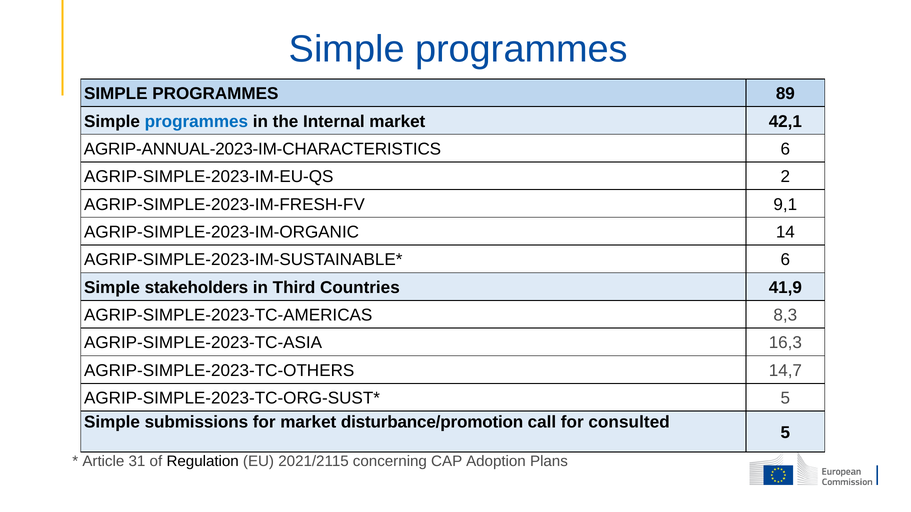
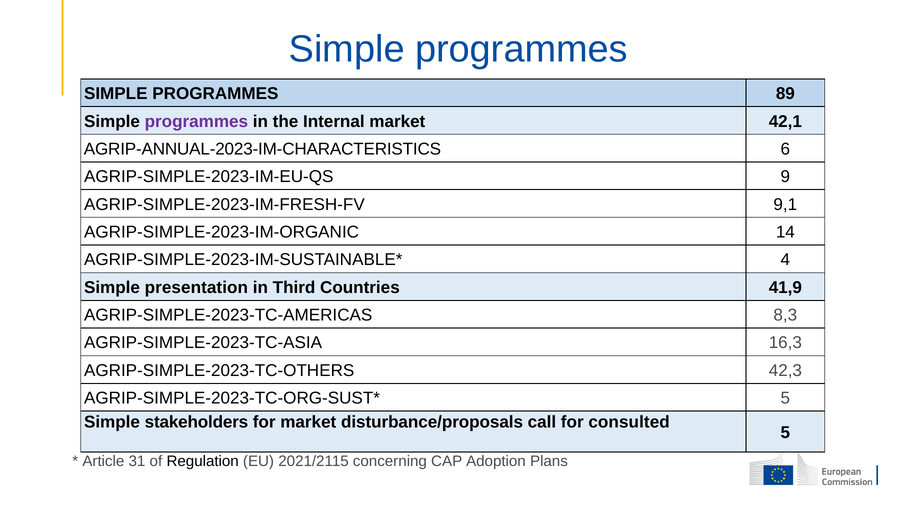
programmes colour: blue -> purple (196, 121)
2: 2 -> 9 (785, 177)
6: 6 -> 4 (785, 260)
stakeholders: stakeholders -> presentation (196, 288)
14,7: 14,7 -> 42,3 (785, 371)
submissions: submissions -> stakeholders (196, 423)
disturbance/promotion: disturbance/promotion -> disturbance/proposals (432, 423)
